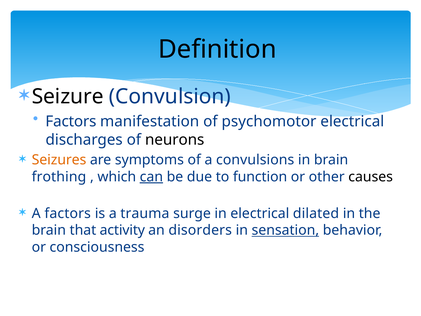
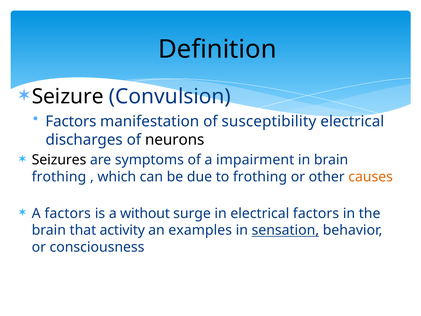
psychomotor: psychomotor -> susceptibility (269, 121)
Seizures colour: orange -> black (59, 160)
convulsions: convulsions -> impairment (255, 160)
can underline: present -> none (151, 177)
to function: function -> frothing (260, 177)
causes colour: black -> orange (371, 177)
trauma: trauma -> without (145, 213)
electrical dilated: dilated -> factors (316, 213)
disorders: disorders -> examples (200, 230)
